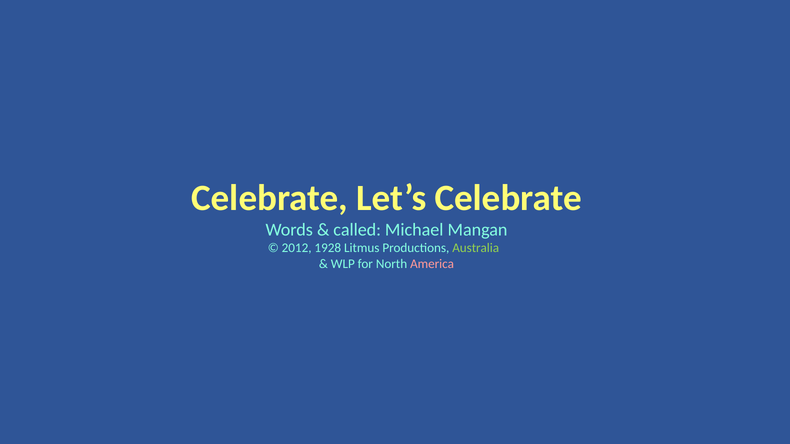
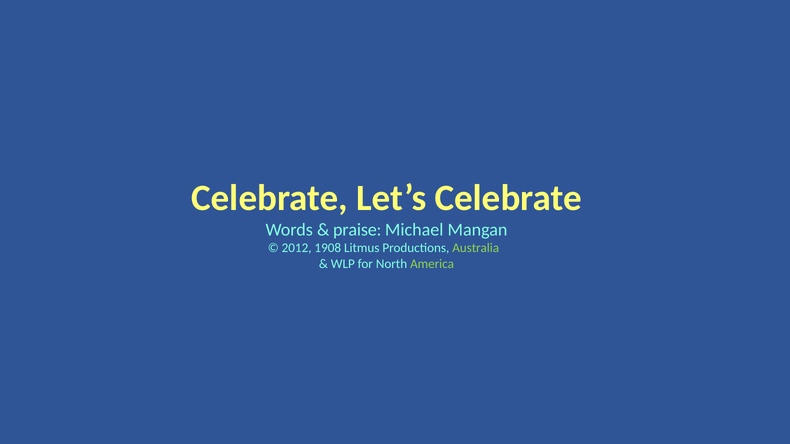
called: called -> praise (357, 230)
1928: 1928 -> 1908 (328, 248)
America colour: pink -> light green (432, 264)
